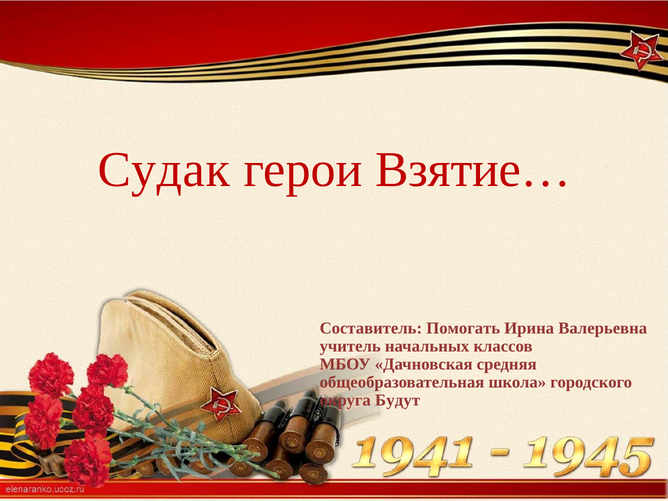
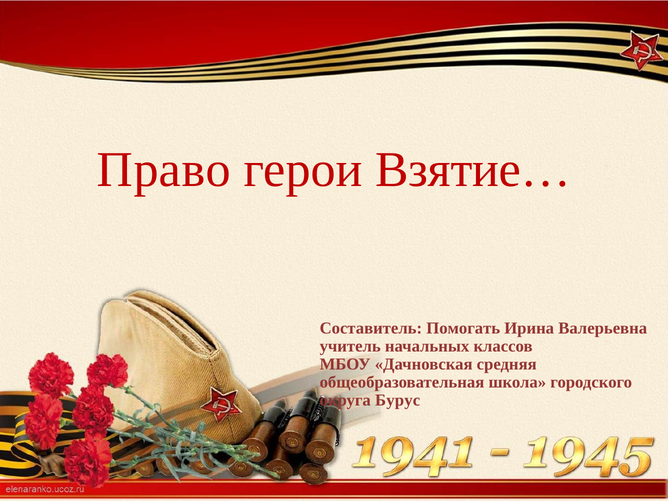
Судак: Судак -> Право (164, 170)
Будут: Будут -> Бурус (398, 400)
